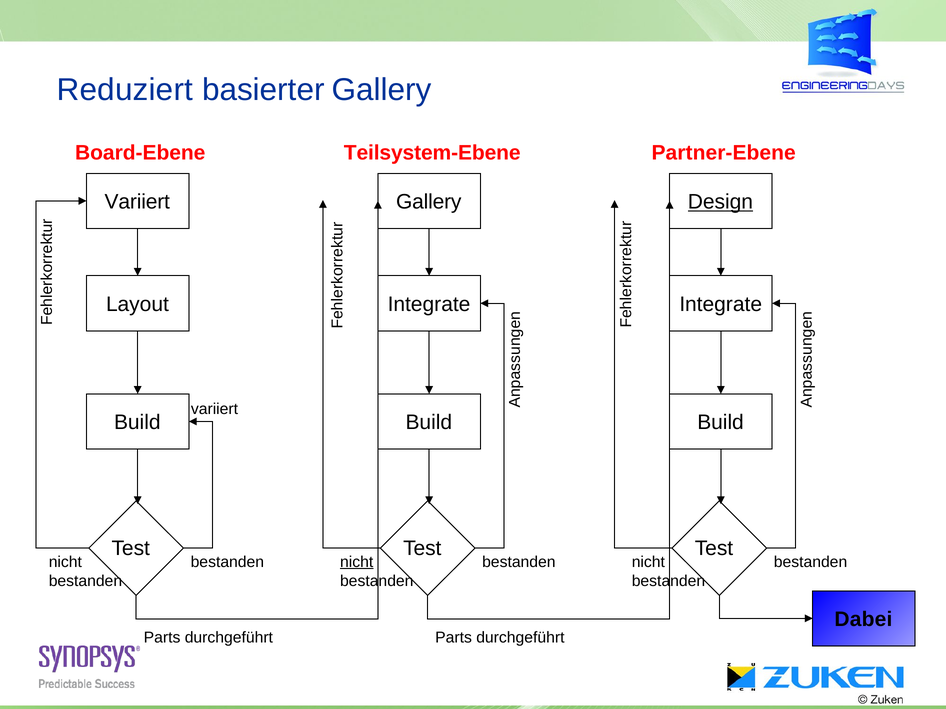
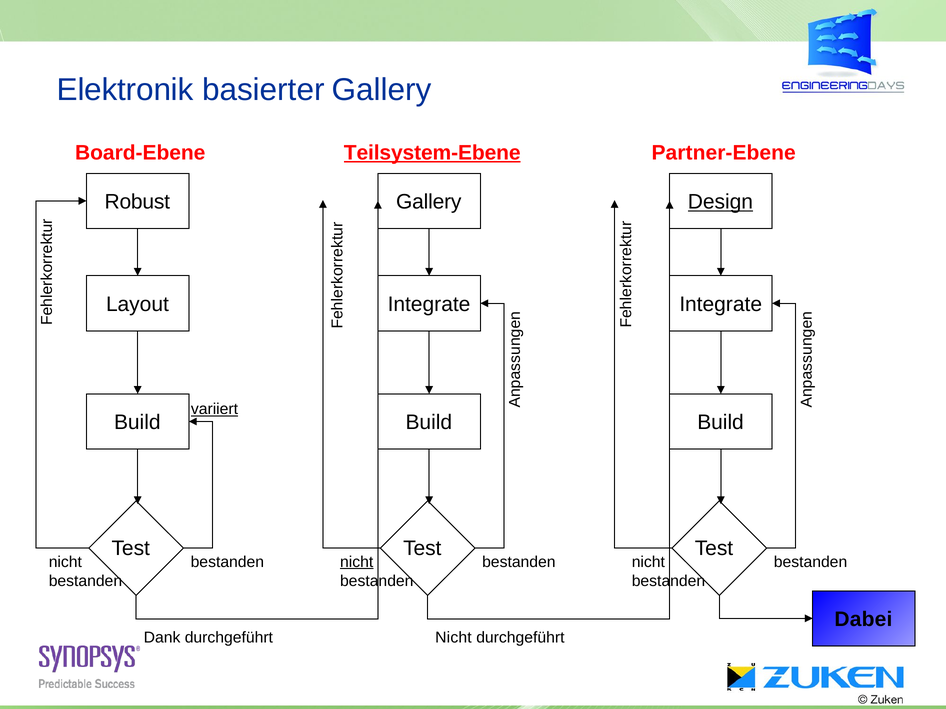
Reduziert: Reduziert -> Elektronik (125, 90)
Teilsystem-Ebene underline: none -> present (432, 153)
Variiert: Variiert -> Robust (137, 202)
variiert underline: none -> present (214, 409)
Parts: Parts -> Dank (162, 638)
Parts: Parts -> Nicht (453, 638)
